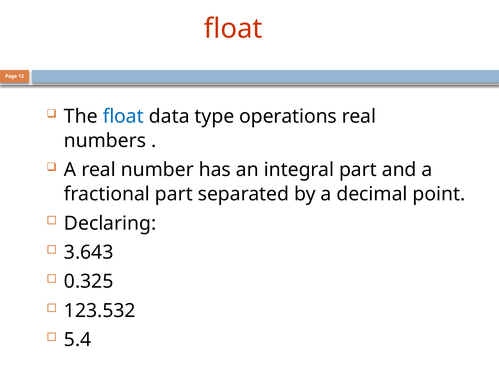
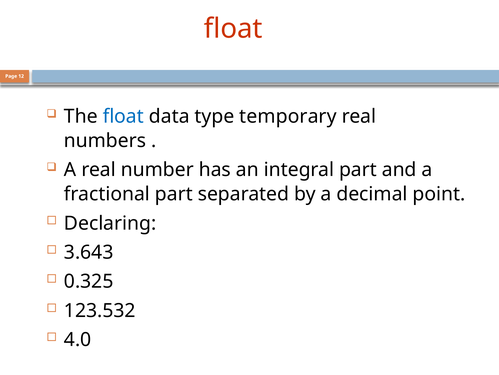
operations: operations -> temporary (288, 116)
5.4: 5.4 -> 4.0 (78, 339)
